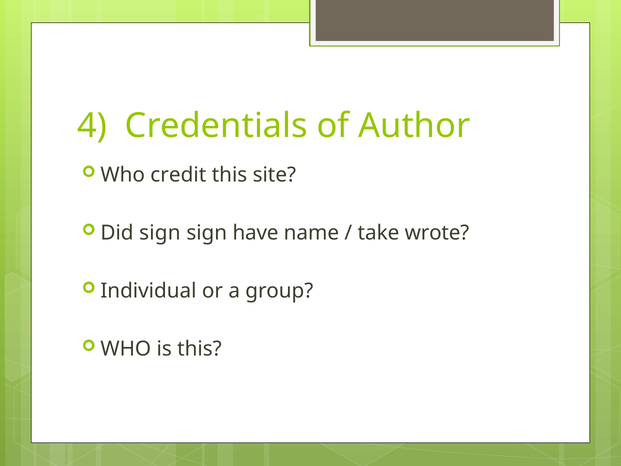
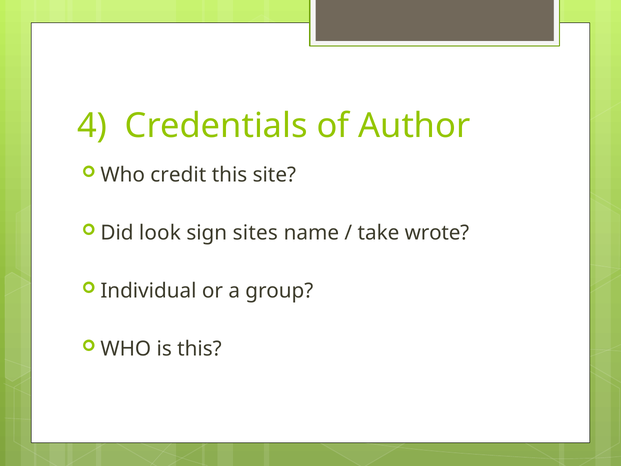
Did sign: sign -> look (160, 233)
have: have -> sites (255, 233)
